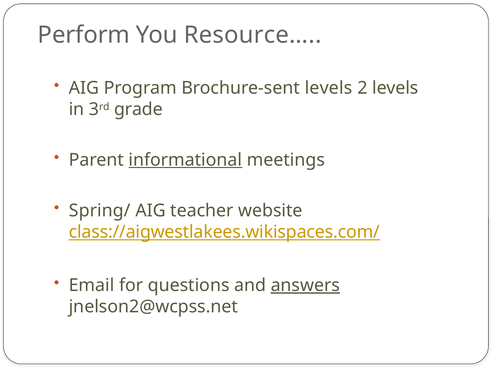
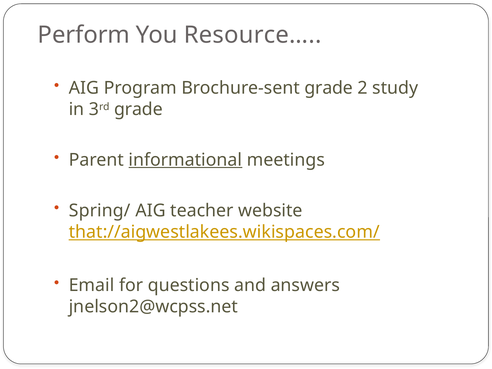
Brochure-sent levels: levels -> grade (329, 88)
2 levels: levels -> study (395, 88)
class://aigwestlakees.wikispaces.com/: class://aigwestlakees.wikispaces.com/ -> that://aigwestlakees.wikispaces.com/ (224, 232)
answers underline: present -> none (305, 285)
